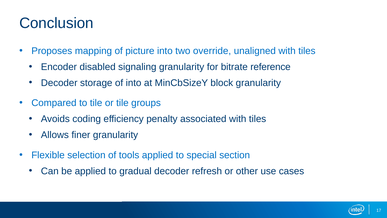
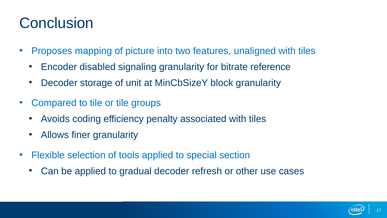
override: override -> features (212, 51)
of into: into -> unit (134, 83)
